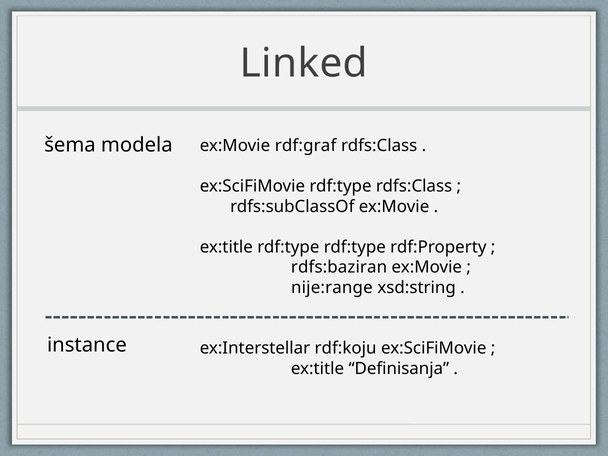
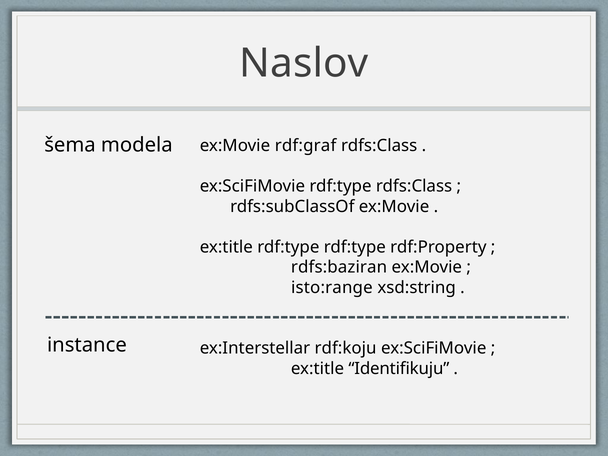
Linked: Linked -> Naslov (304, 64)
nije:range: nije:range -> isto:range (332, 288)
Definisanja: Definisanja -> Identifikuju (399, 369)
